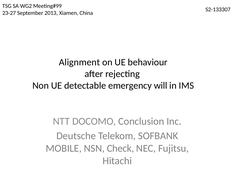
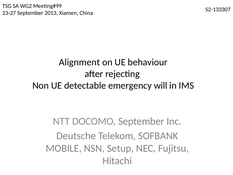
DOCOMO Conclusion: Conclusion -> September (141, 121)
Check: Check -> Setup (120, 148)
